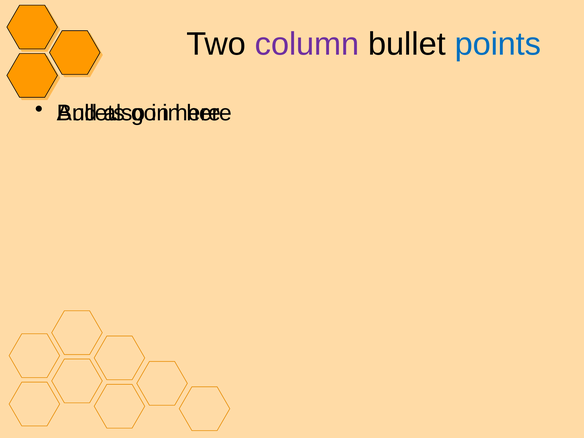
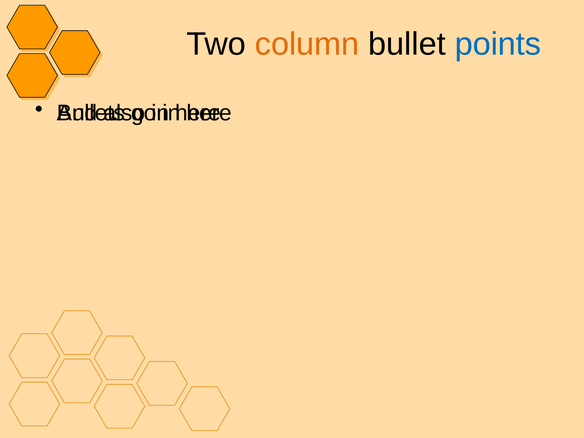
column colour: purple -> orange (307, 44)
